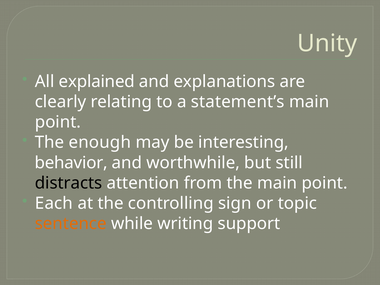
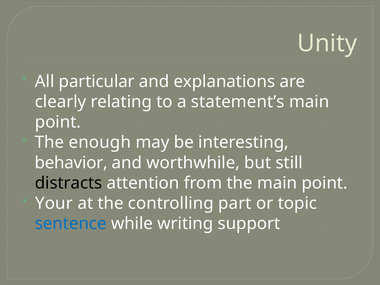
explained: explained -> particular (97, 82)
Each: Each -> Your (54, 203)
sign: sign -> part (235, 203)
sentence colour: orange -> blue (71, 224)
